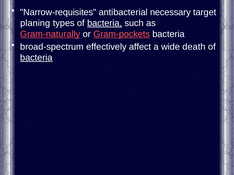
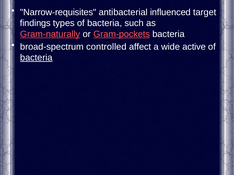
necessary: necessary -> influenced (170, 12)
planing: planing -> findings (35, 23)
bacteria underline: present -> none (105, 23)
effectively: effectively -> controlled (106, 47)
death: death -> active (194, 47)
